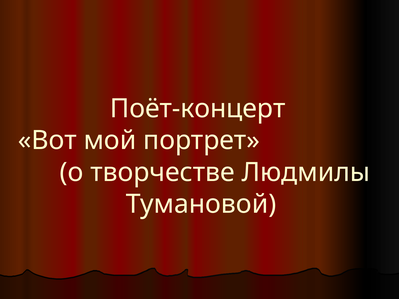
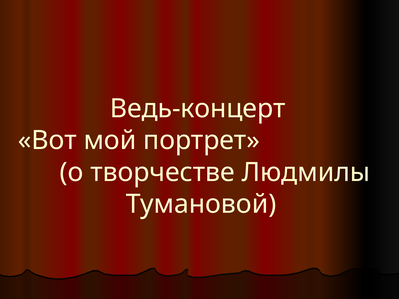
Поёт-концерт: Поёт-концерт -> Ведь-концерт (198, 109)
